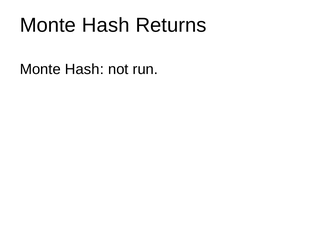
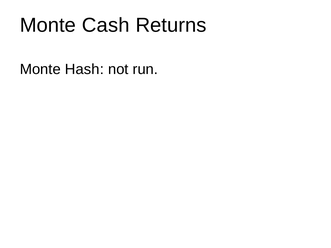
Hash: Hash -> Cash (106, 25)
